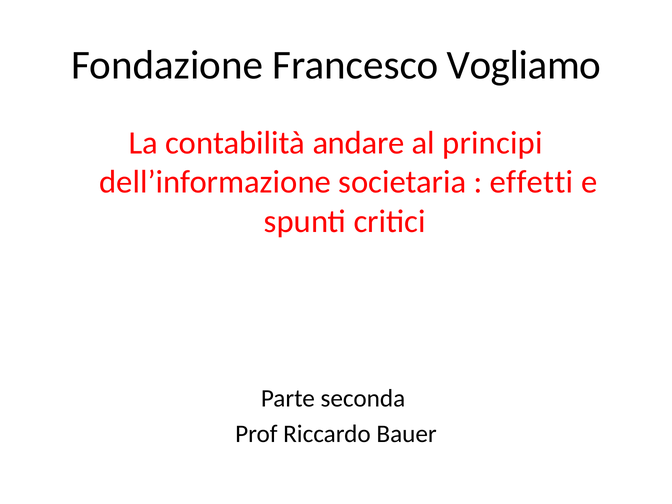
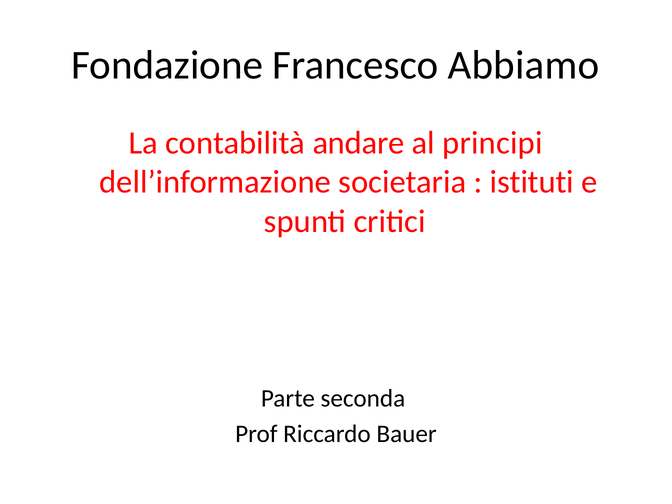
Vogliamo: Vogliamo -> Abbiamo (524, 65)
effetti: effetti -> istituti (532, 182)
